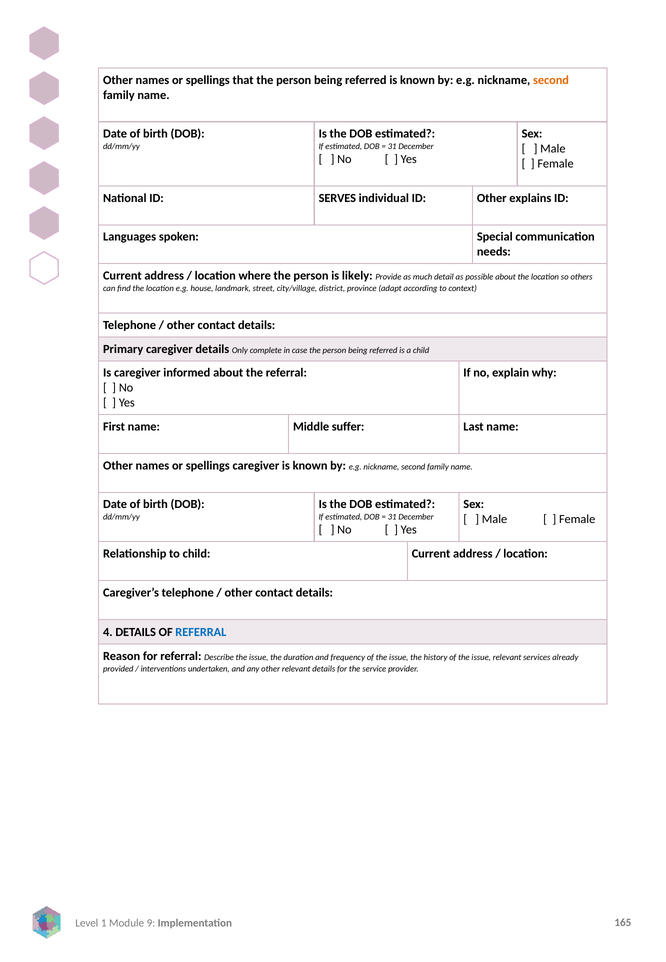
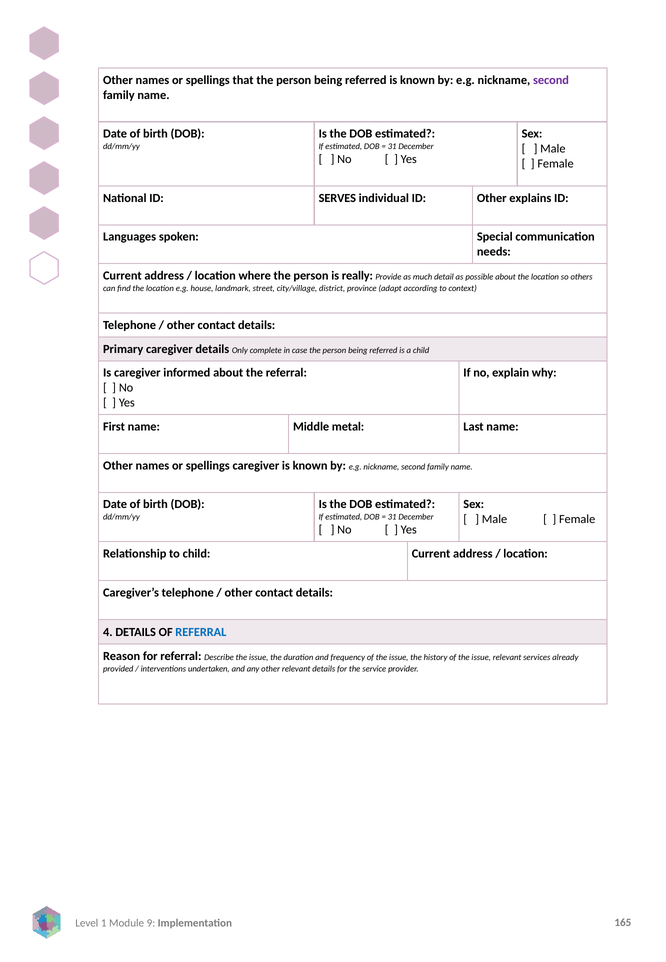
second colour: orange -> purple (551, 80)
likely: likely -> really (357, 276)
suffer: suffer -> metal (348, 427)
